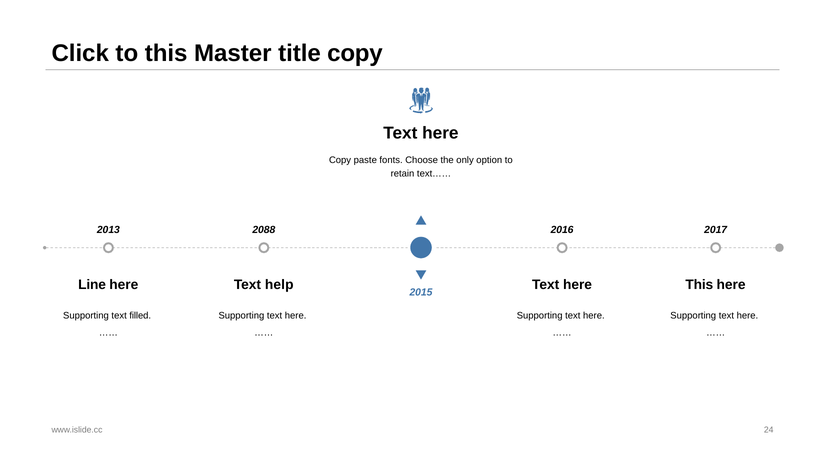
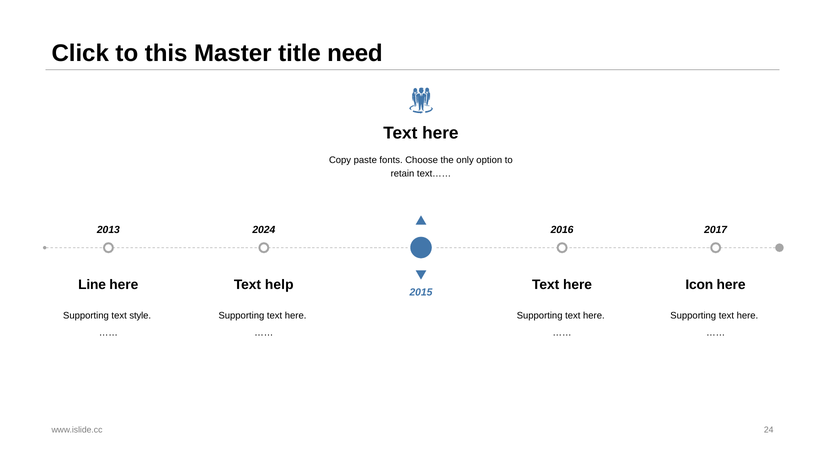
title copy: copy -> need (355, 53)
2088: 2088 -> 2024 (264, 230)
This: This -> Icon (699, 285)
filled: filled -> style (140, 316)
